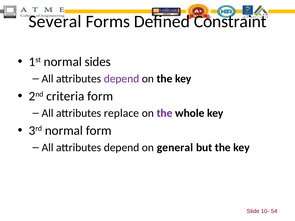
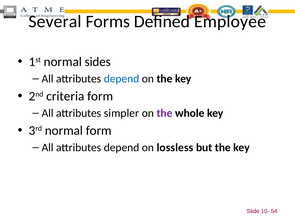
Constraint: Constraint -> Employee (230, 21)
depend colour: purple -> blue (122, 79)
replace: replace -> simpler (122, 113)
general: general -> lossless (175, 148)
